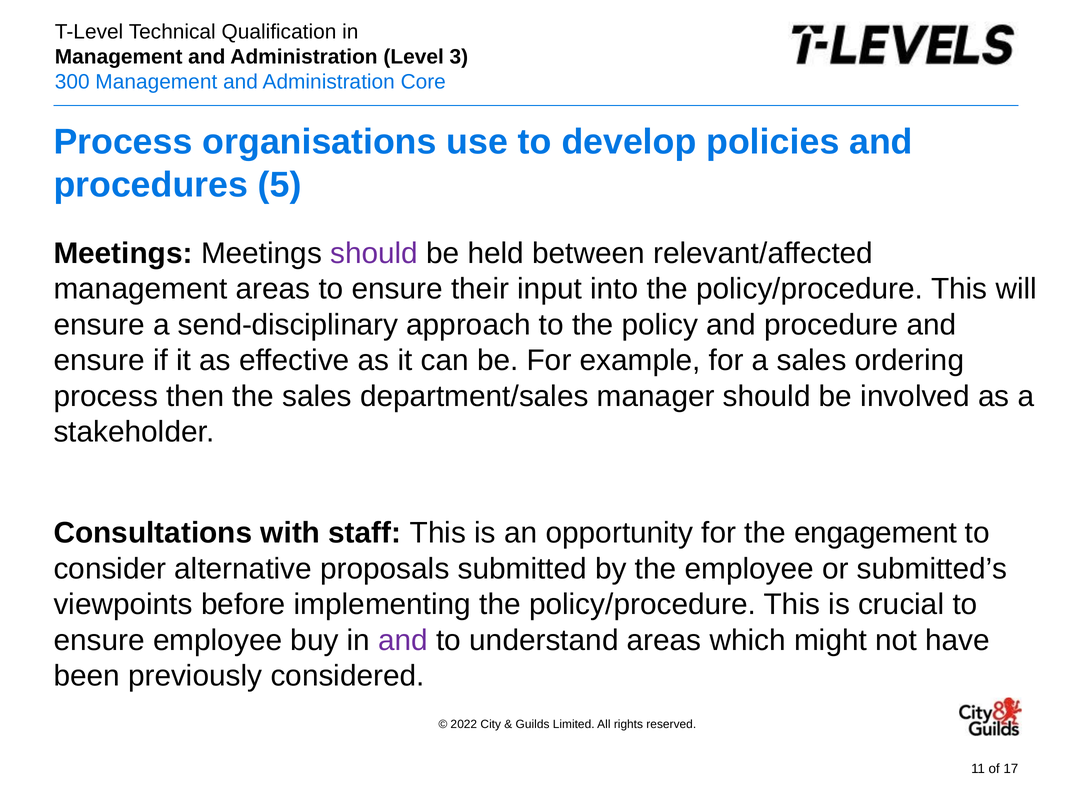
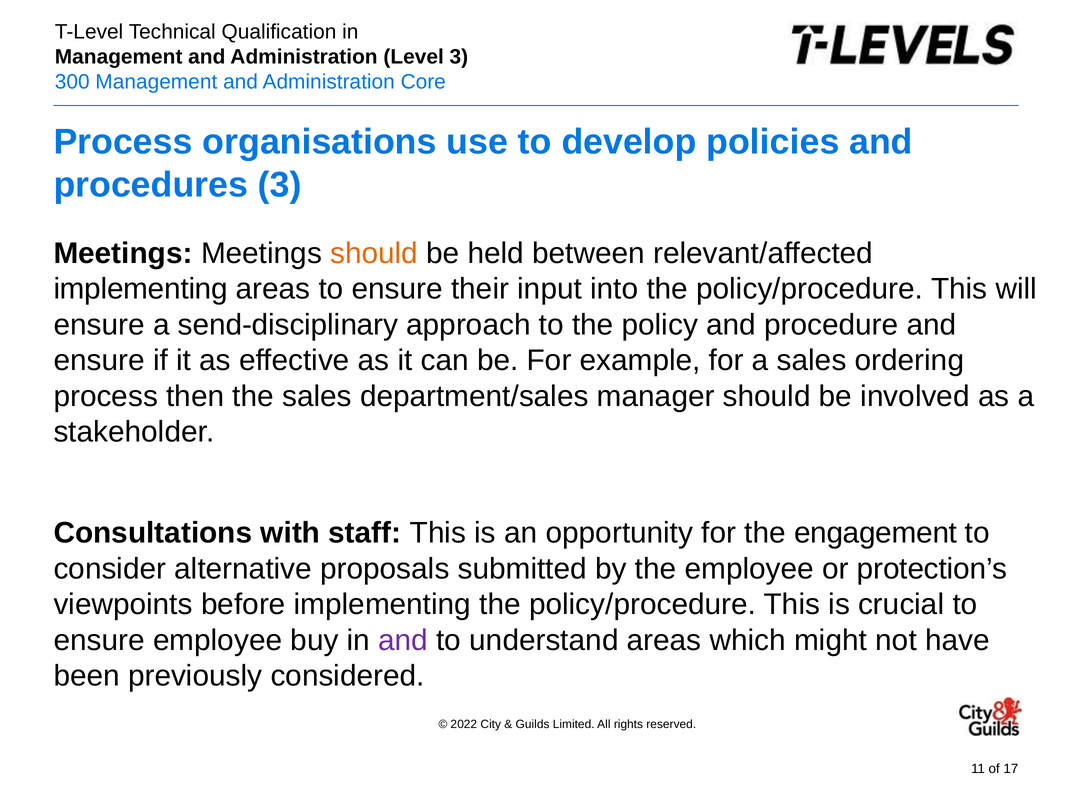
procedures 5: 5 -> 3 (280, 185)
should colour: purple -> orange (374, 253)
management: management -> implementing (141, 289)
submitted’s: submitted’s -> protection’s (932, 569)
